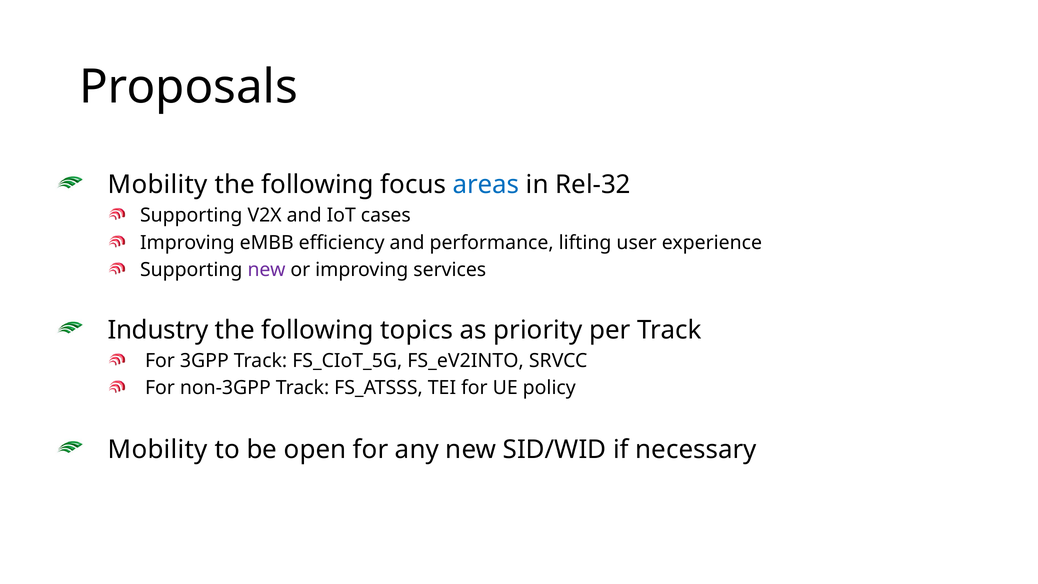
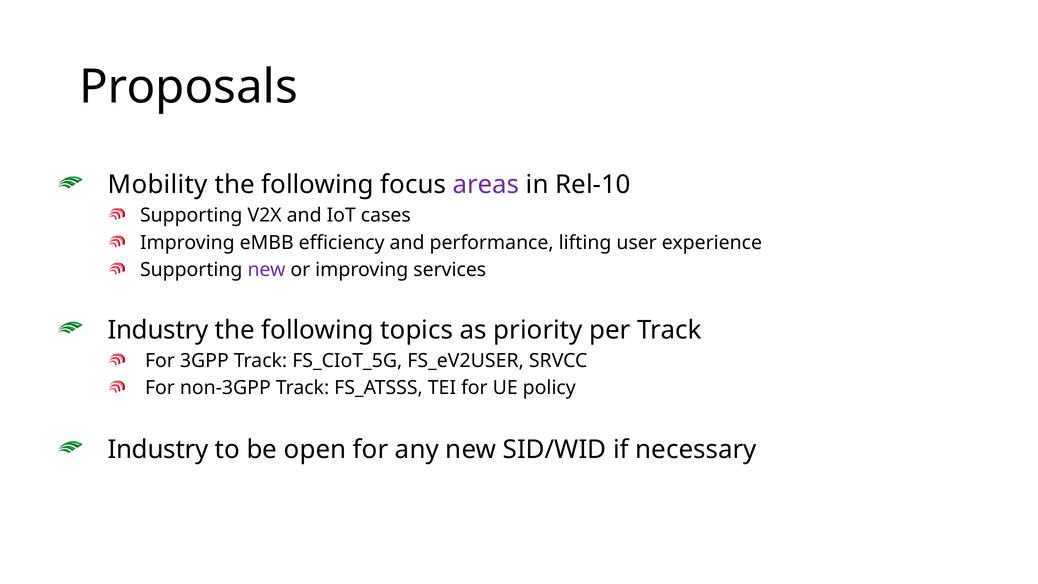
areas colour: blue -> purple (486, 185)
Rel-32: Rel-32 -> Rel-10 (593, 185)
FS_eV2INTO: FS_eV2INTO -> FS_eV2USER (466, 361)
Mobility: Mobility -> Industry (158, 450)
